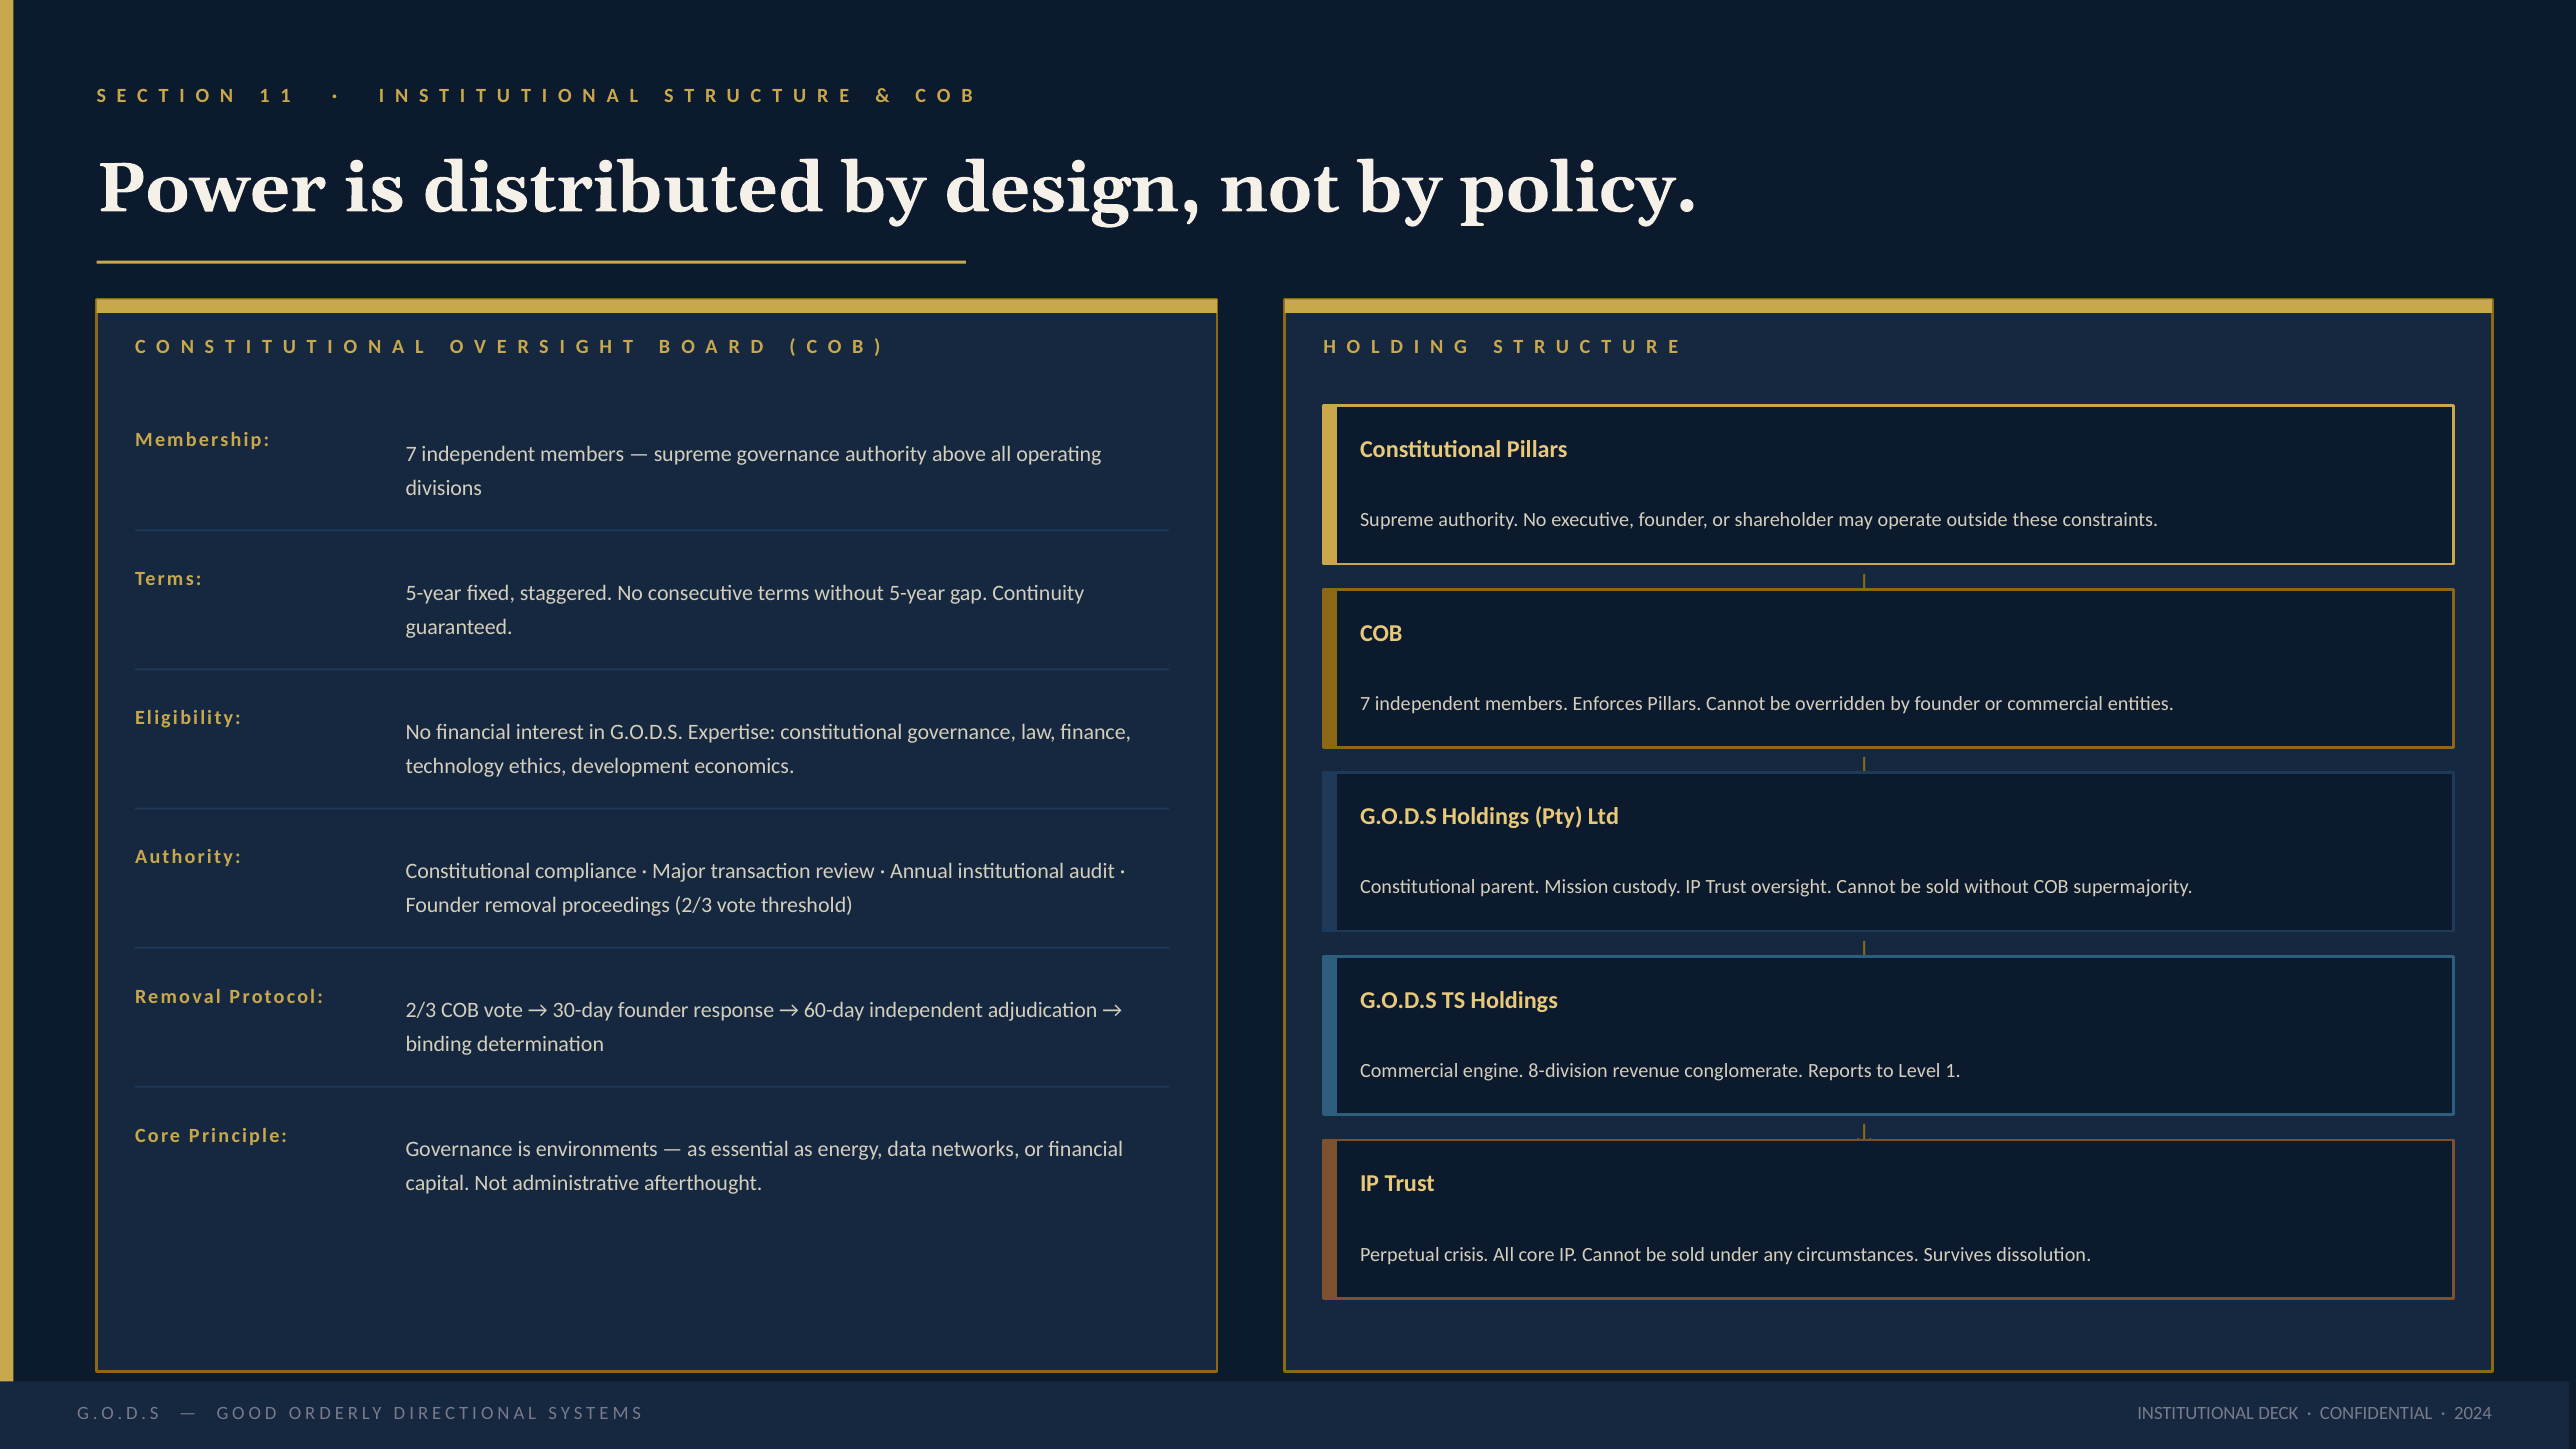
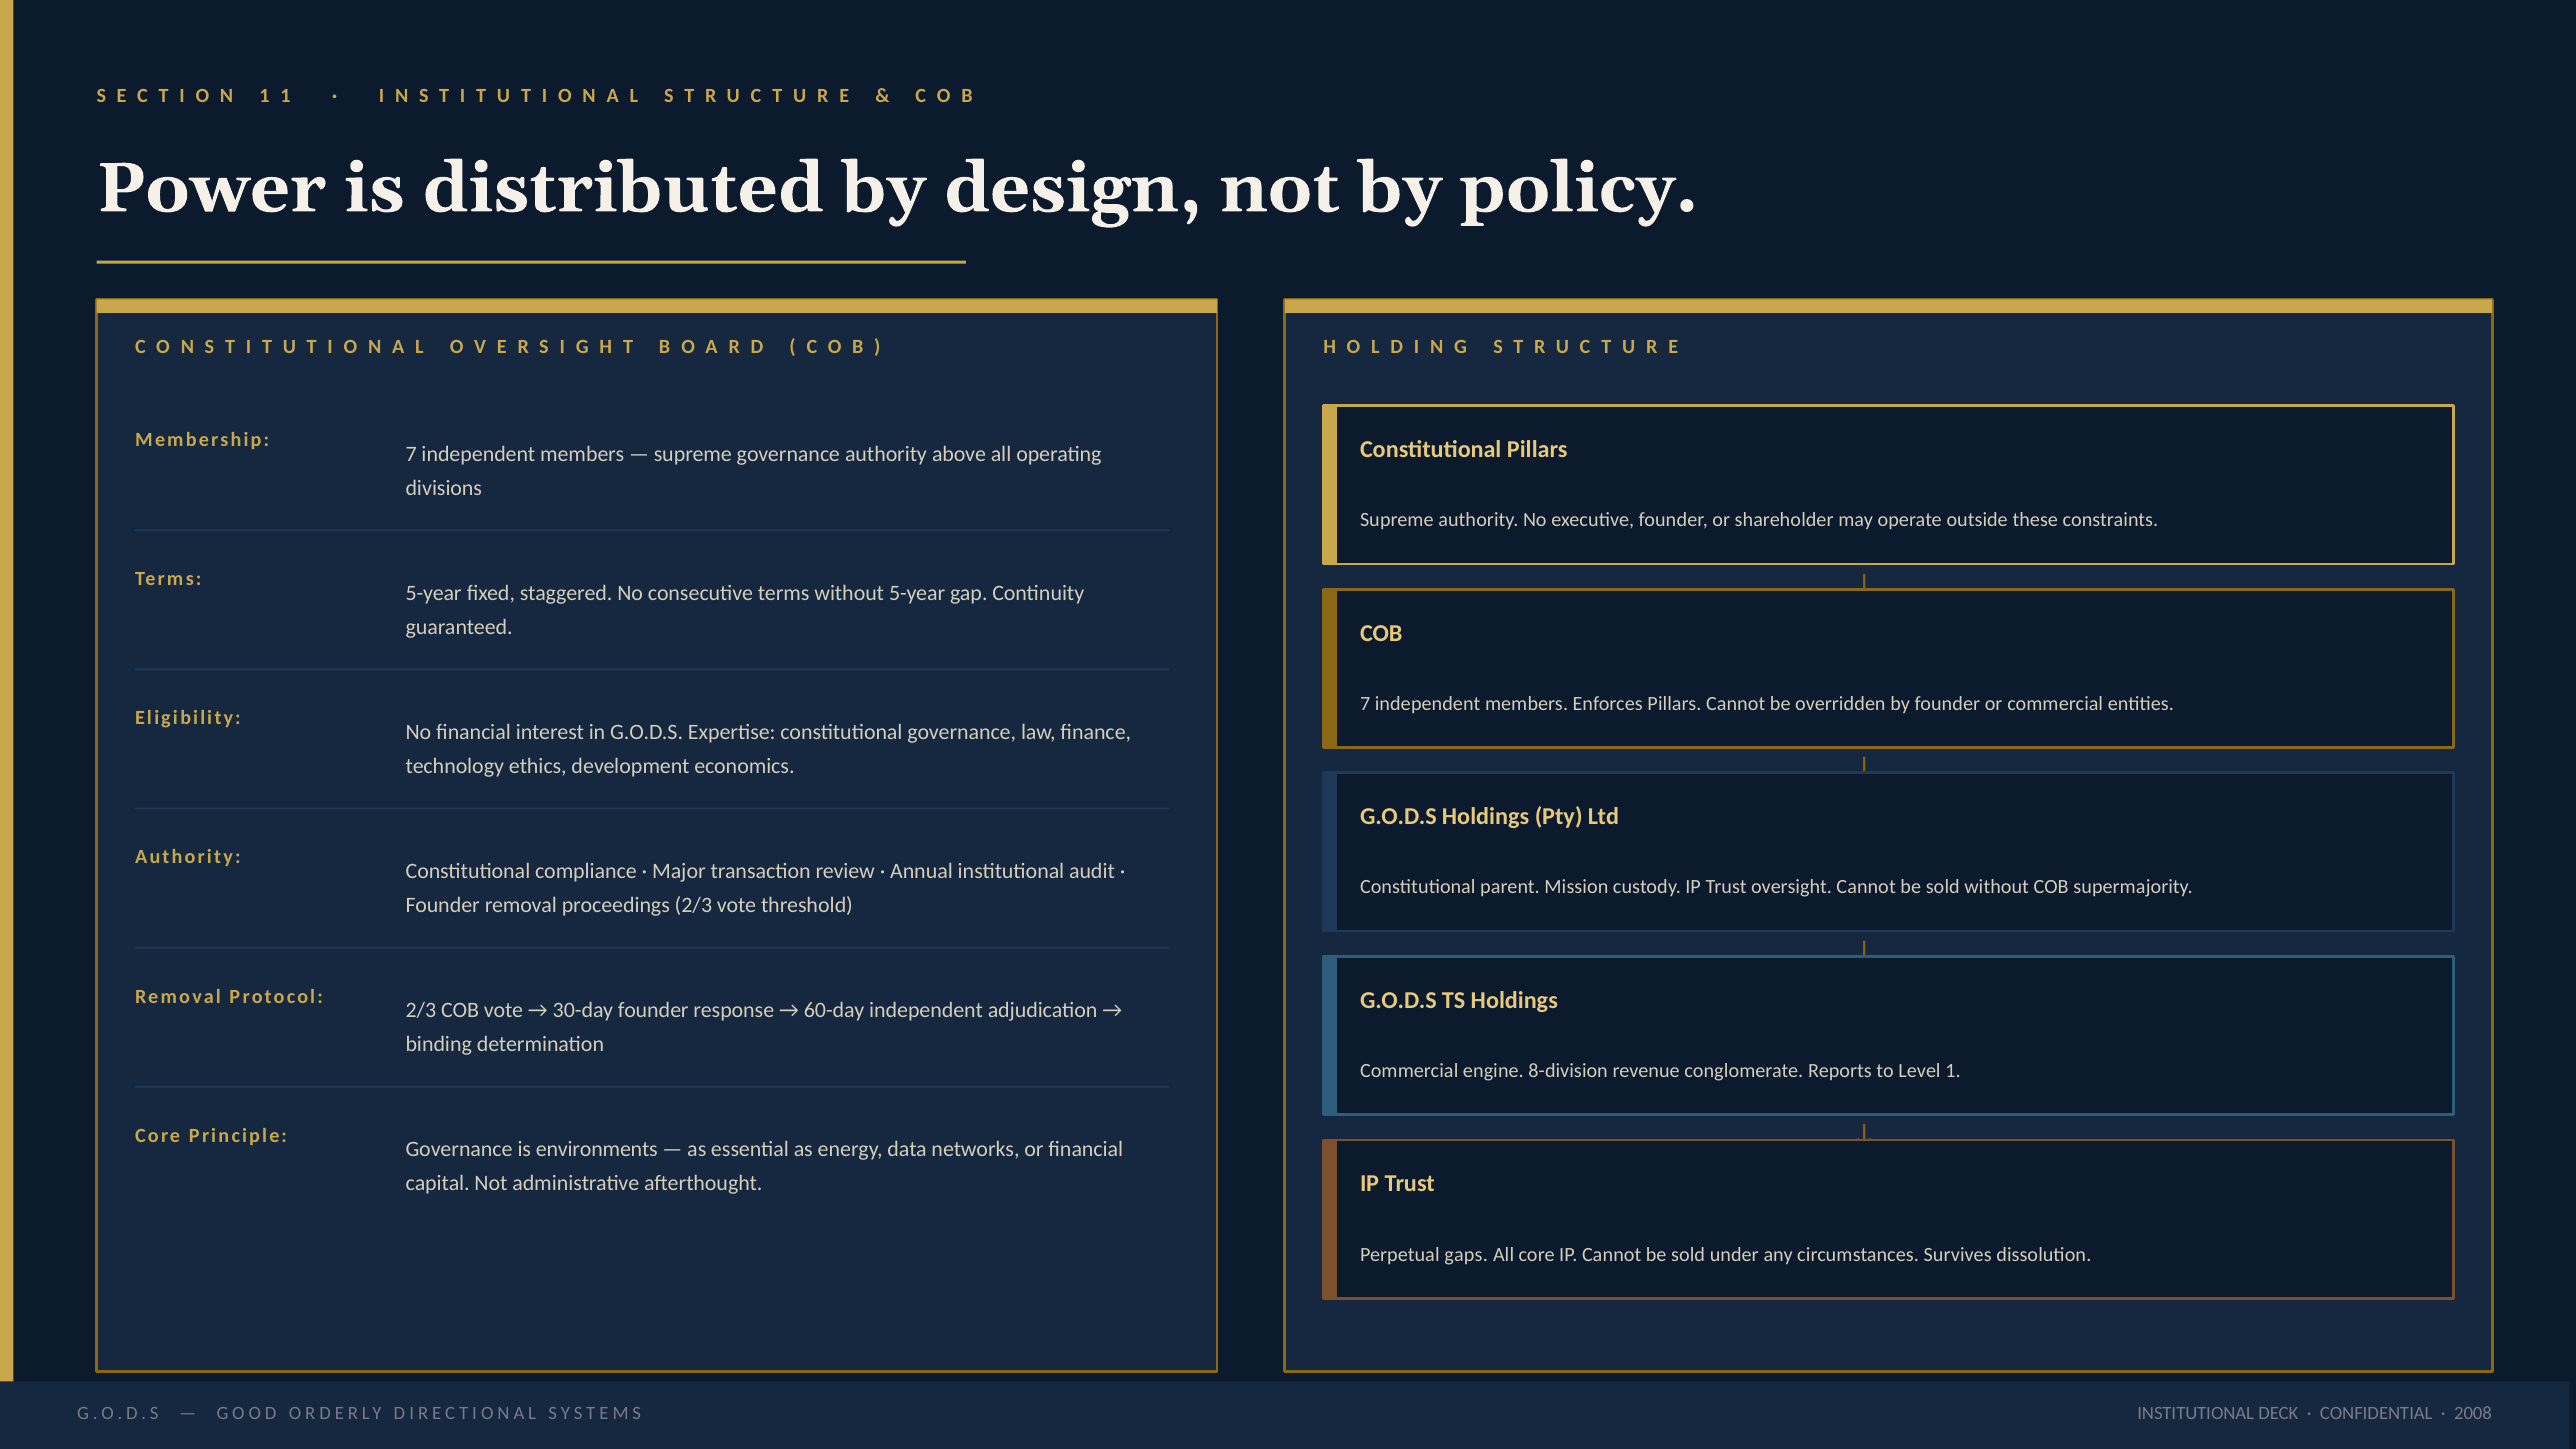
crisis: crisis -> gaps (1466, 1254)
2024: 2024 -> 2008 (2473, 1414)
